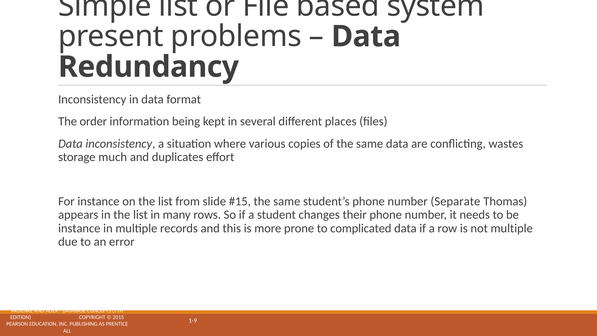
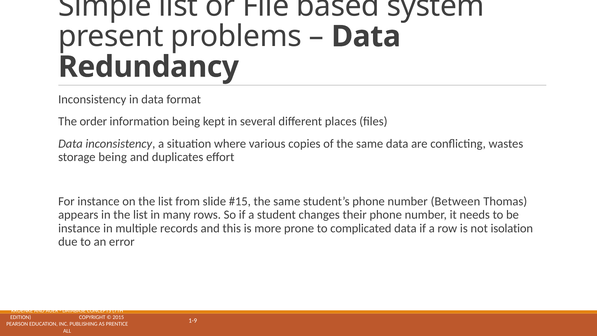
storage much: much -> being (113, 157)
Separate: Separate -> Between (455, 201)
not multiple: multiple -> isolation (512, 228)
